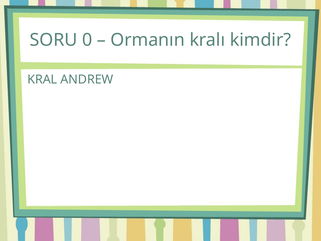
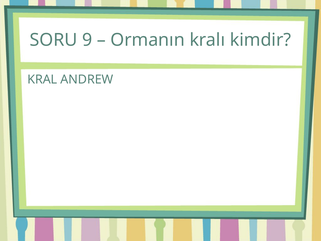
0: 0 -> 9 (87, 40)
